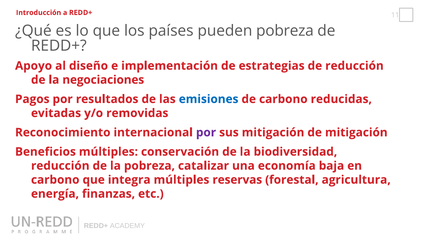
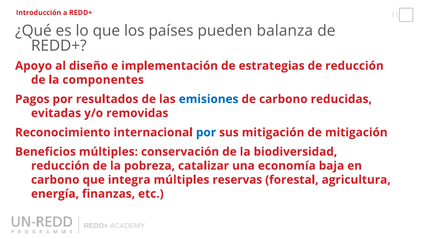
pueden pobreza: pobreza -> balanza (285, 31)
negociaciones: negociaciones -> componentes (103, 80)
por colour: purple -> blue (206, 132)
